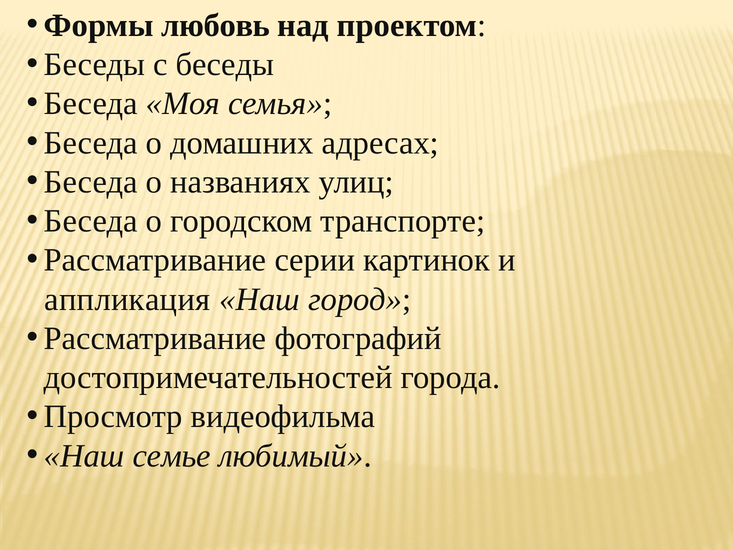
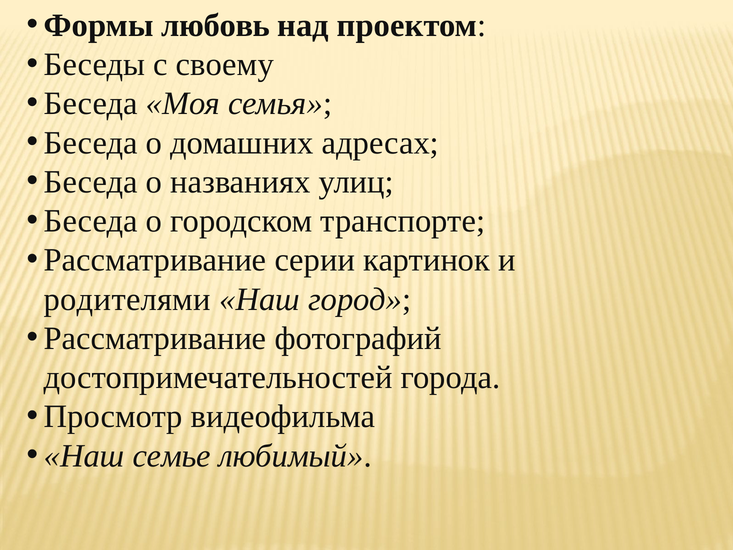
с беседы: беседы -> своему (225, 65)
аппликация: аппликация -> родителями (127, 299)
